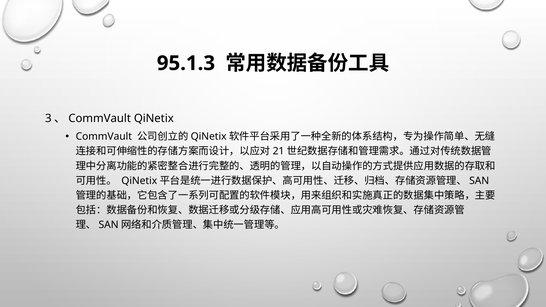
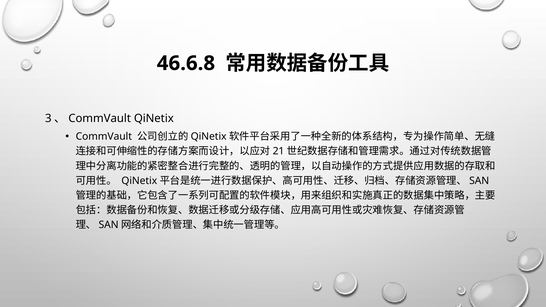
95.1.3: 95.1.3 -> 46.6.8 (186, 63)
